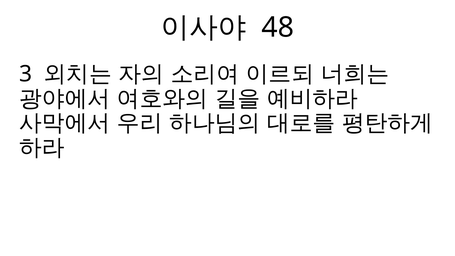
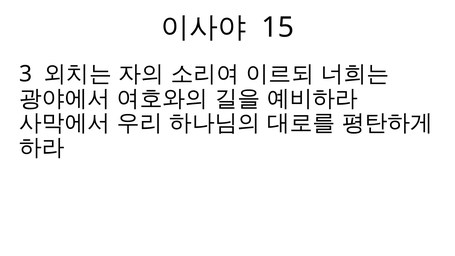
48: 48 -> 15 (278, 27)
